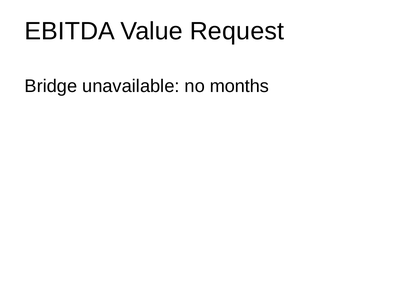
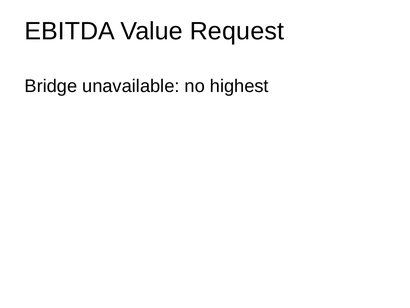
months: months -> highest (239, 86)
